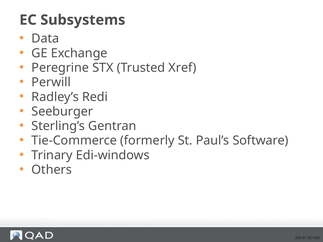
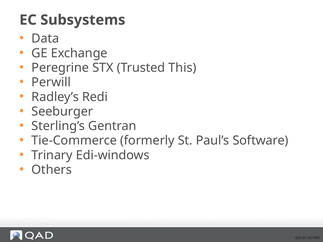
Xref: Xref -> This (182, 68)
